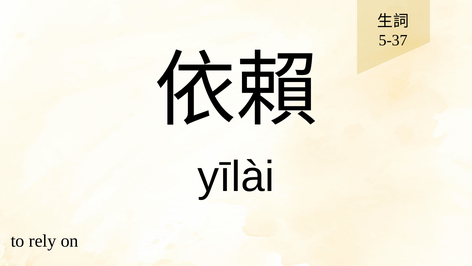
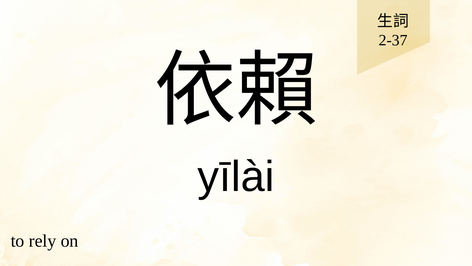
5-37: 5-37 -> 2-37 (393, 40)
